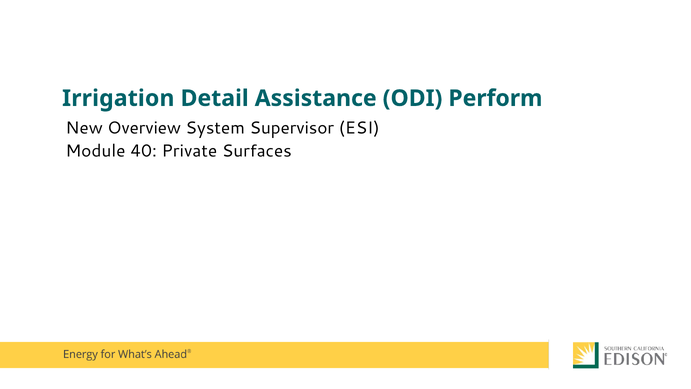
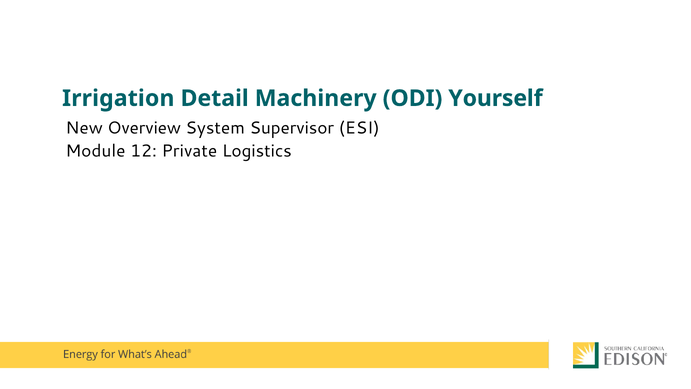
Assistance: Assistance -> Machinery (316, 98)
Perform: Perform -> Yourself (495, 98)
40: 40 -> 12 (143, 151)
Surfaces: Surfaces -> Logistics (257, 151)
